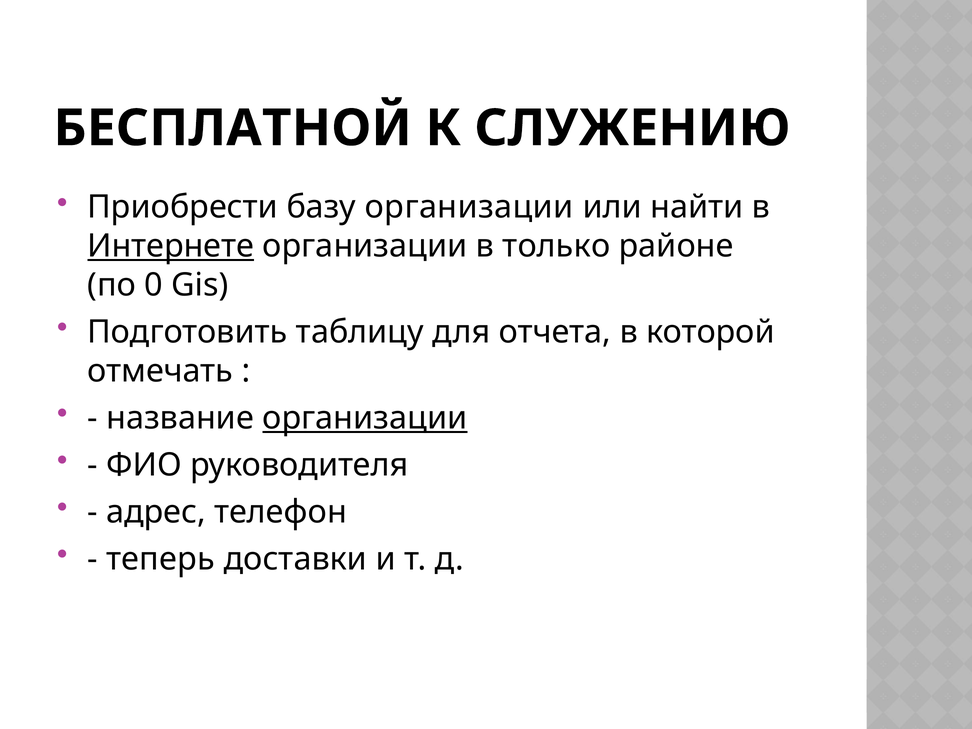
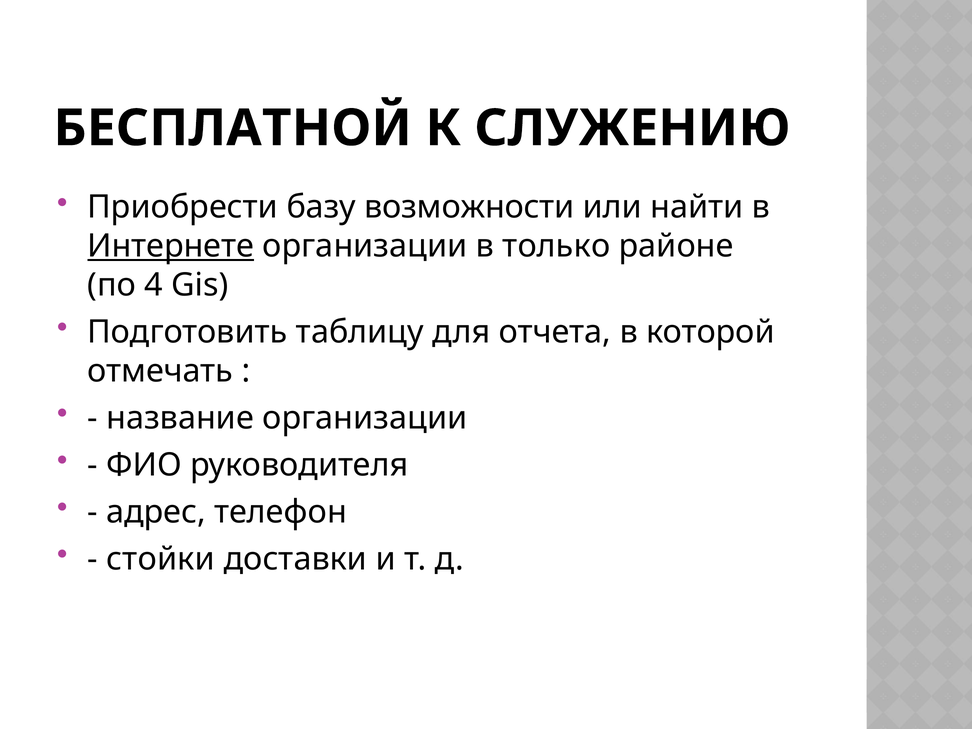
базу организации: организации -> возможности (469, 207)
0: 0 -> 4 (154, 285)
организации underline: present -> none (365, 418)
теперь: теперь -> стойки (161, 559)
